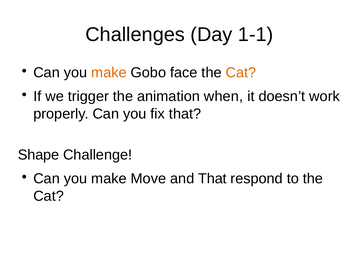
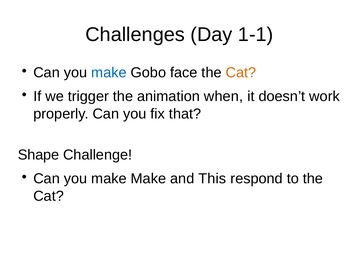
make colour: orange -> blue (109, 73)
make Move: Move -> Make (148, 179)
and That: That -> This (212, 179)
